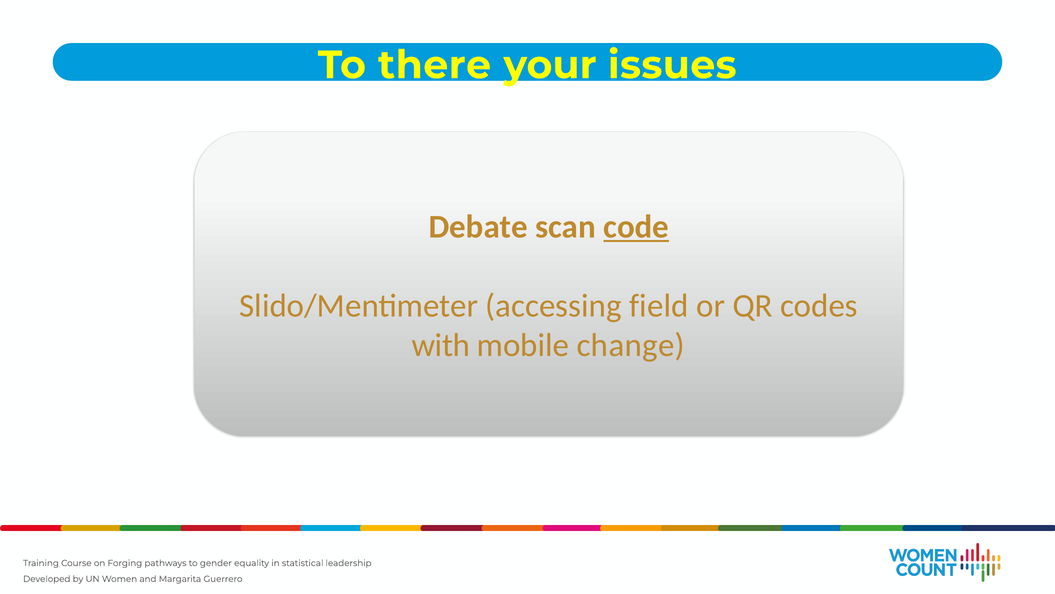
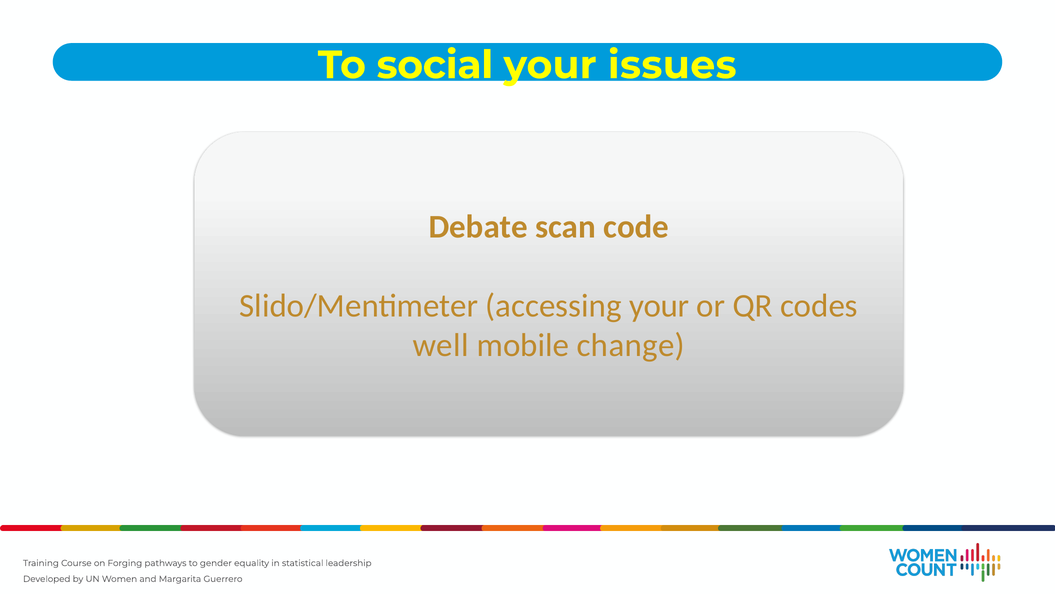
there: there -> social (435, 65)
code underline: present -> none (636, 226)
accessing field: field -> your (659, 306)
with: with -> well (441, 345)
